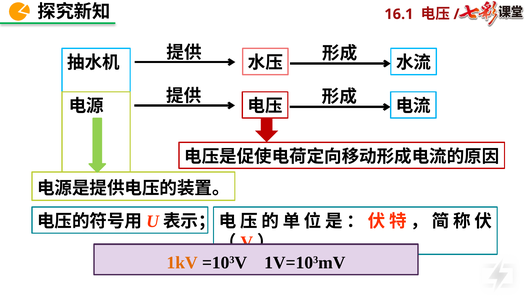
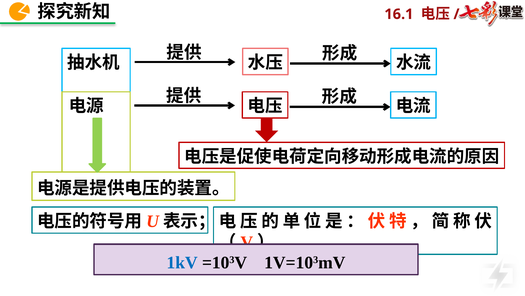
1kV colour: orange -> blue (182, 262)
